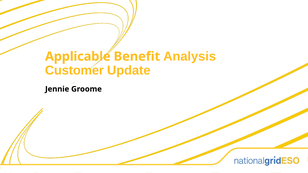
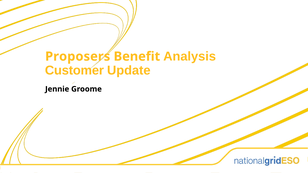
Applicable: Applicable -> Proposers (78, 57)
